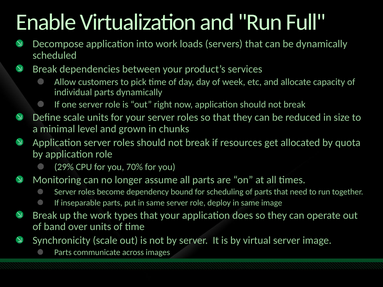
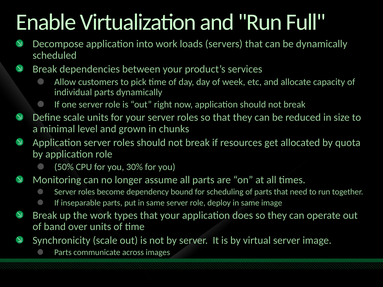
29%: 29% -> 50% (64, 167)
70%: 70% -> 30% (135, 167)
